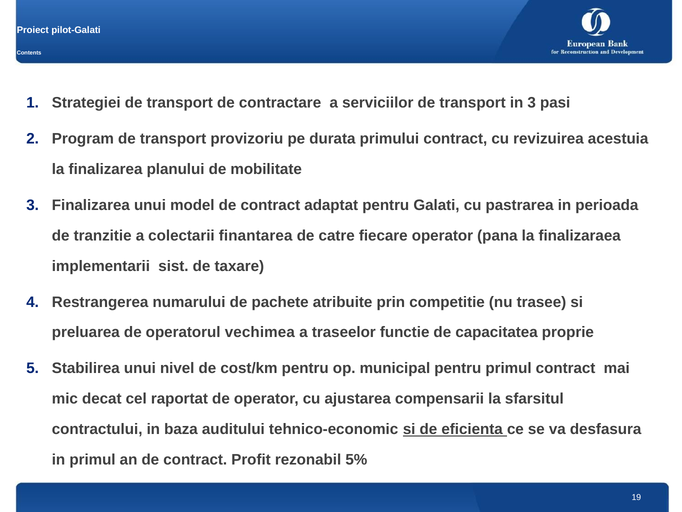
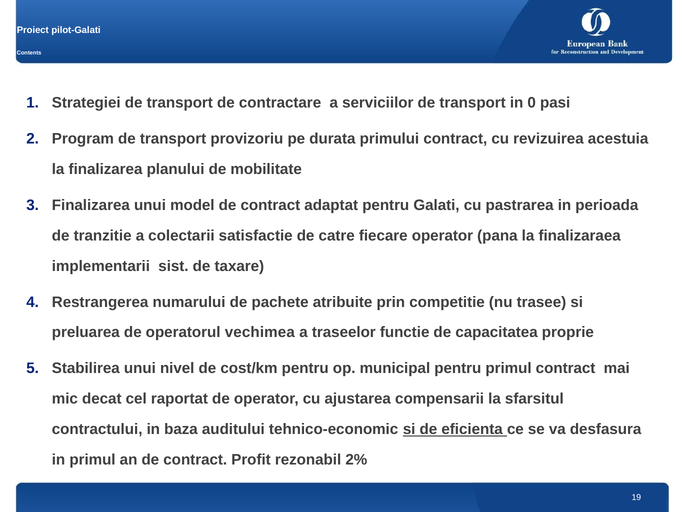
in 3: 3 -> 0 (532, 103)
finantarea: finantarea -> satisfactie (256, 235)
5%: 5% -> 2% (356, 459)
